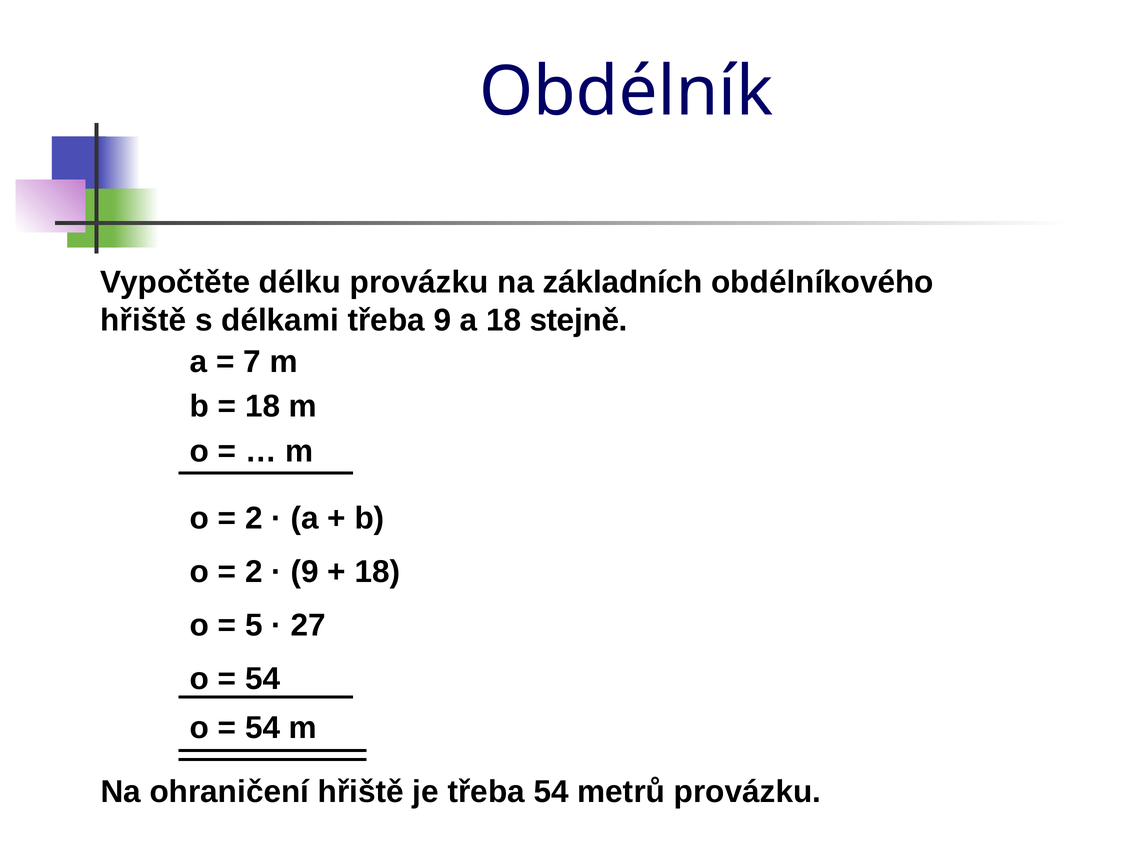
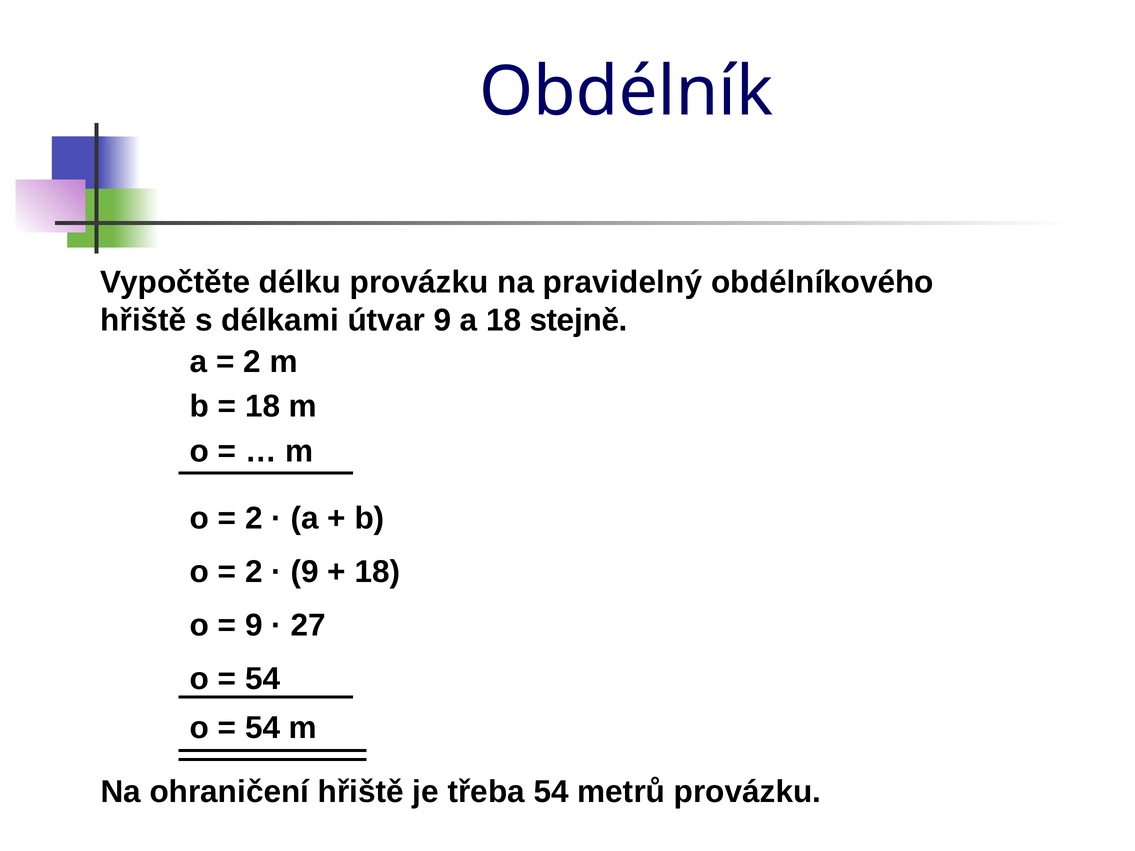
základních: základních -> pravidelný (622, 282)
délkami třeba: třeba -> útvar (386, 320)
7: 7 -> 2 (252, 362)
5: 5 -> 9 (254, 626)
